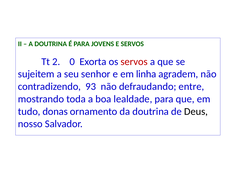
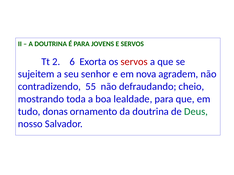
0: 0 -> 6 (72, 62)
linha: linha -> nova (146, 74)
93: 93 -> 55 (91, 87)
entre: entre -> cheio (191, 87)
Deus colour: black -> green (196, 112)
